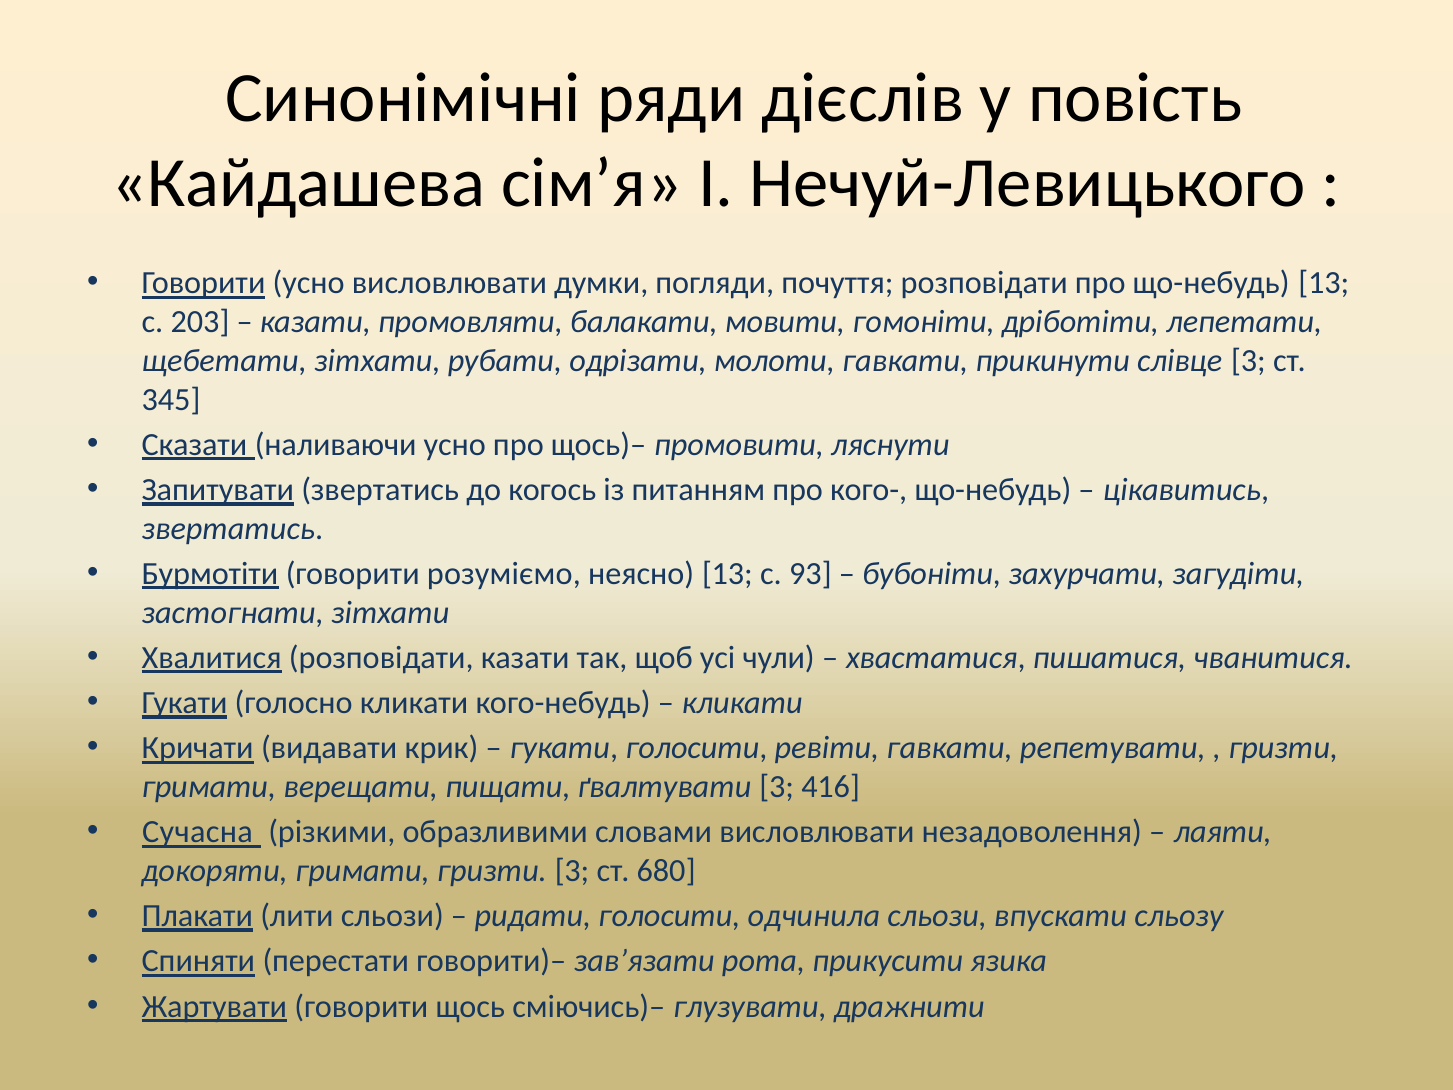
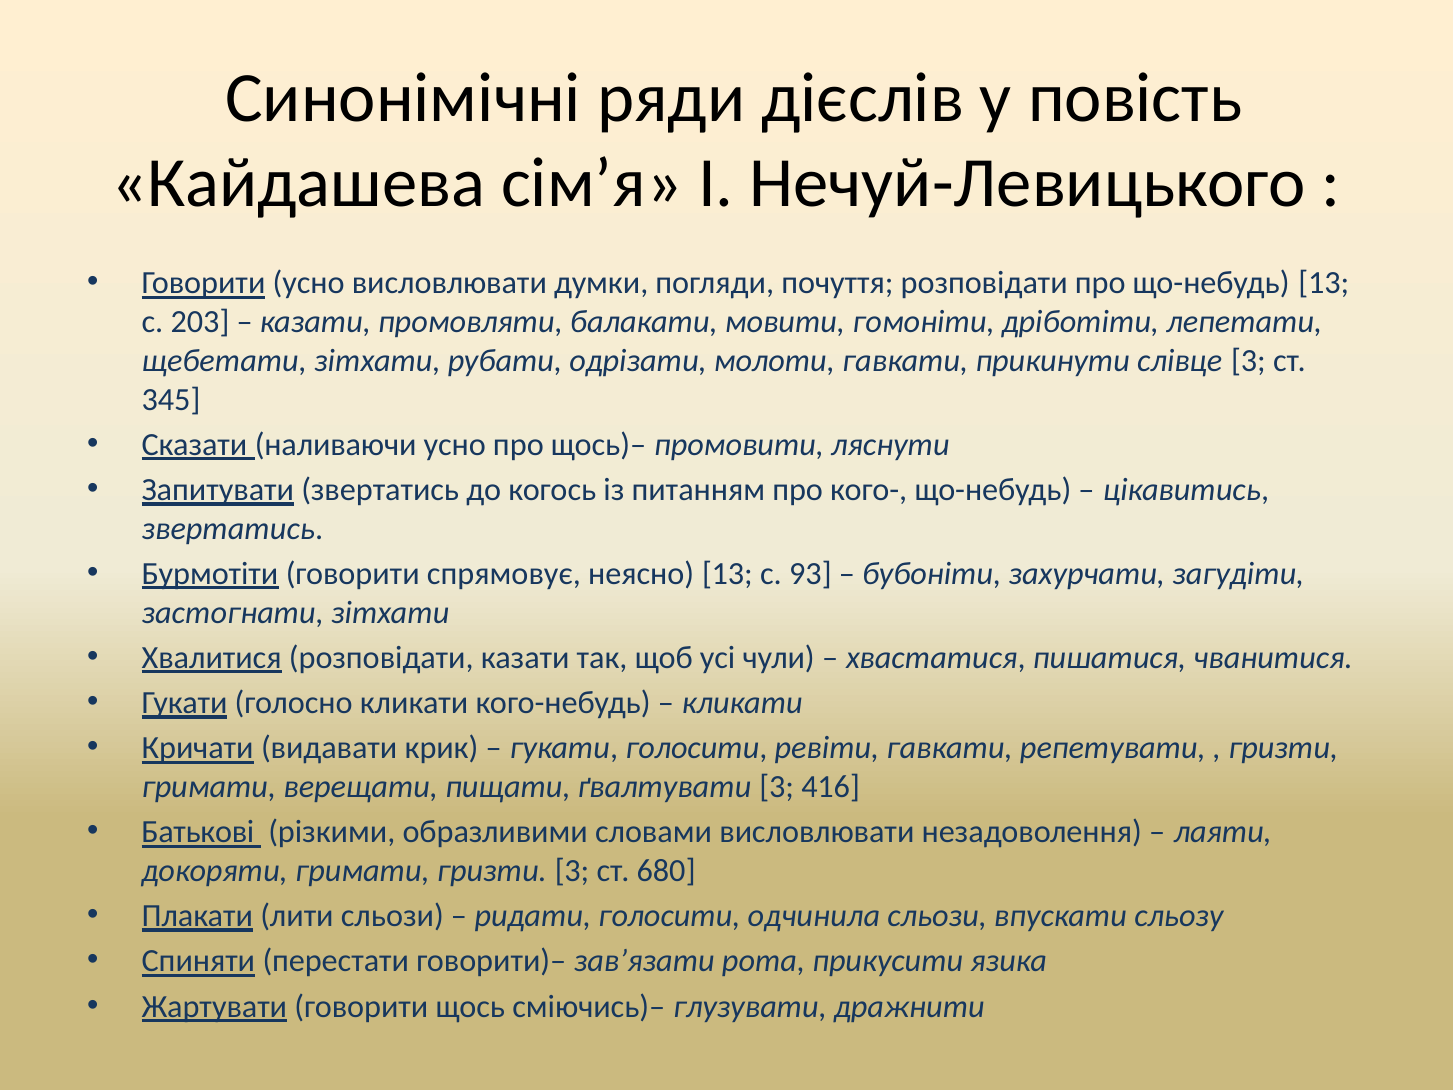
розуміємо: розуміємо -> спрямовує (504, 574)
Сучасна: Сучасна -> Батькові (198, 832)
